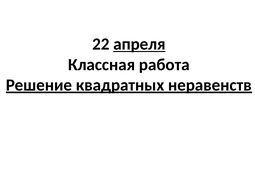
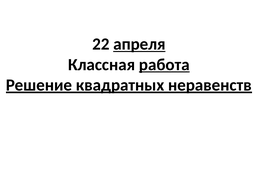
работа underline: none -> present (164, 64)
